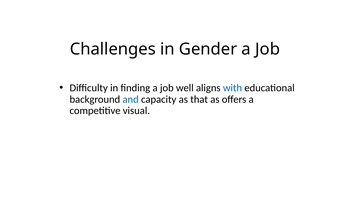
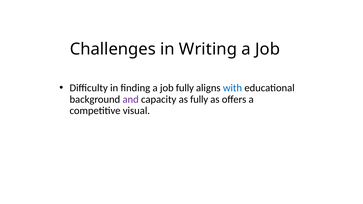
Gender: Gender -> Writing (208, 49)
job well: well -> fully (185, 88)
and colour: blue -> purple (131, 99)
as that: that -> fully (199, 99)
